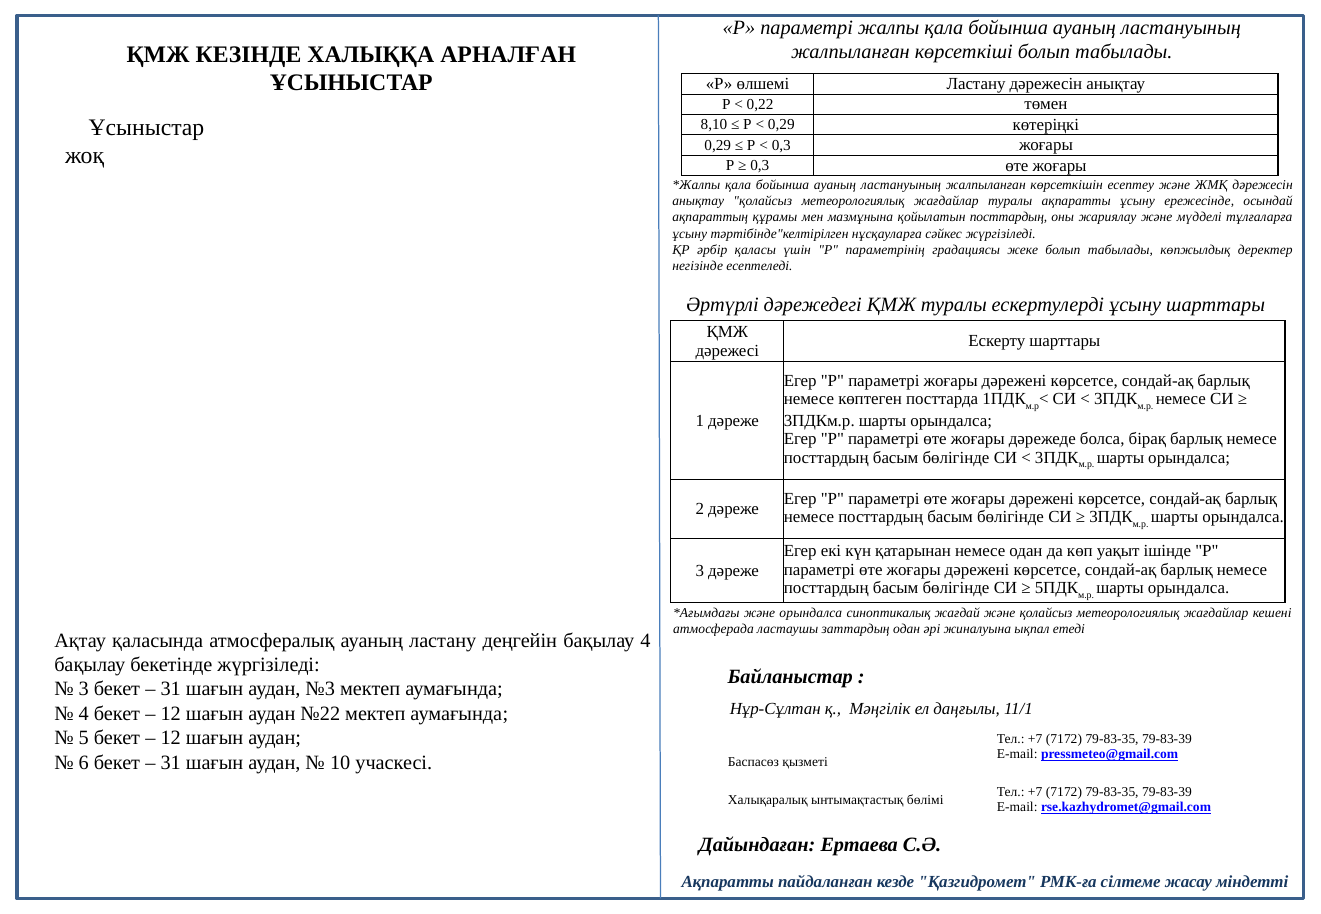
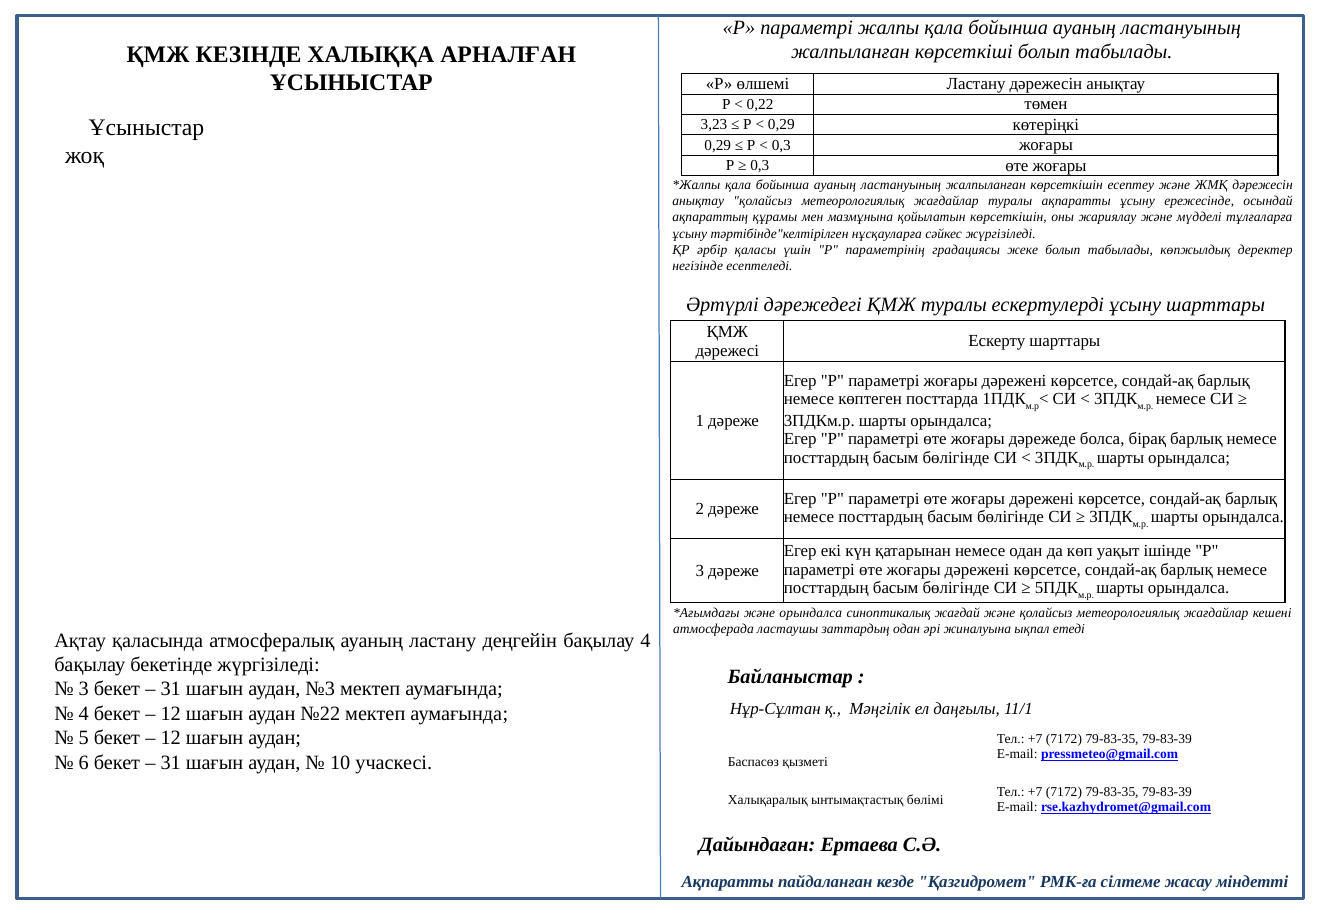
8,10: 8,10 -> 3,23 (714, 125)
қойылатын посттардың: посттардың -> көрсеткішін (1008, 218)
